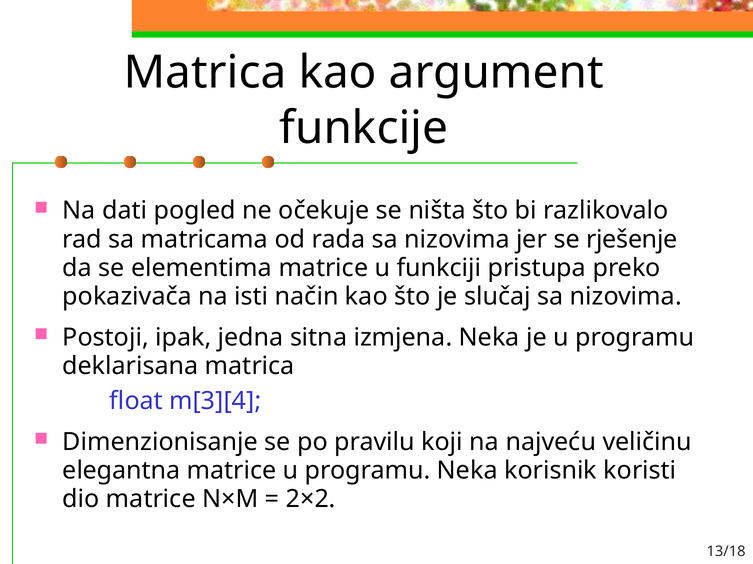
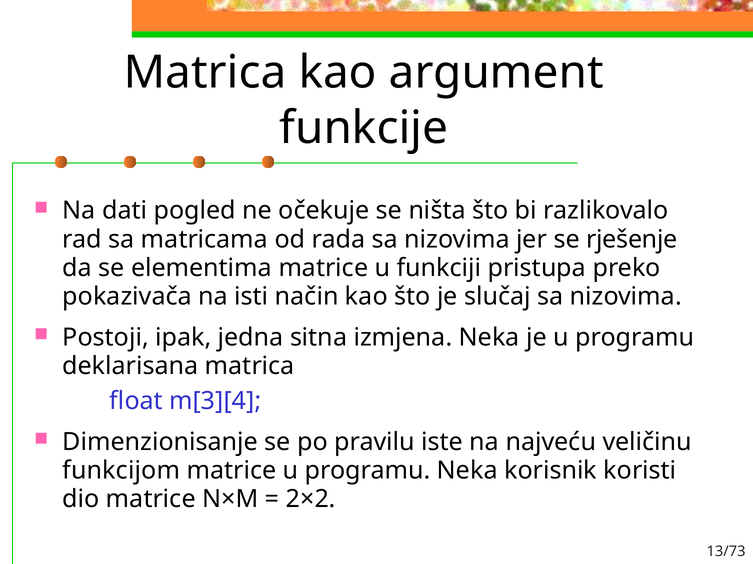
koji: koji -> iste (442, 443)
elegantna: elegantna -> funkcijom (121, 471)
13/18: 13/18 -> 13/73 (726, 552)
